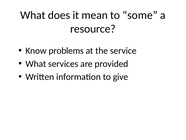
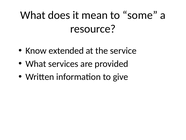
problems: problems -> extended (66, 51)
